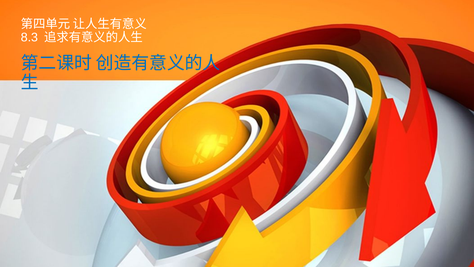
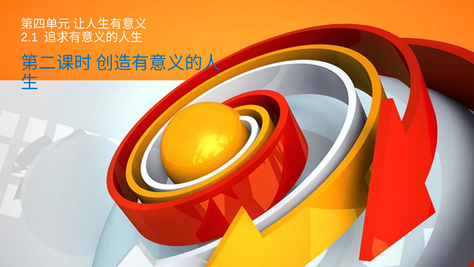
8.3: 8.3 -> 2.1 (29, 37)
